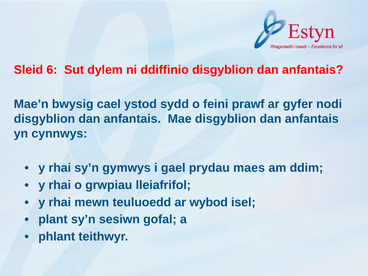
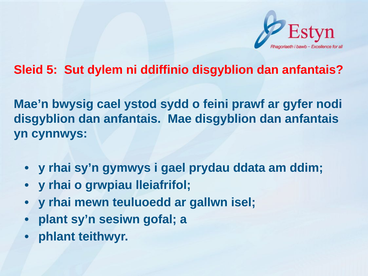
6: 6 -> 5 (52, 70)
maes: maes -> ddata (249, 168)
wybod: wybod -> gallwn (209, 202)
